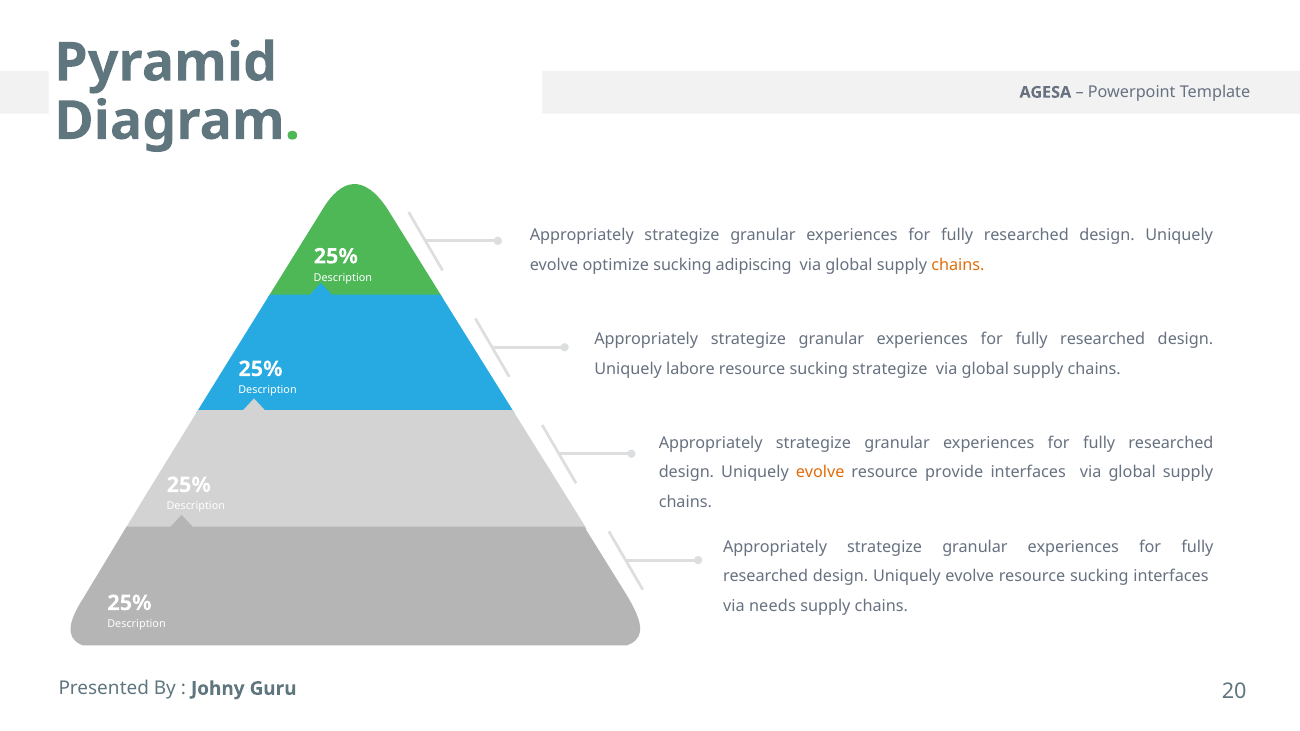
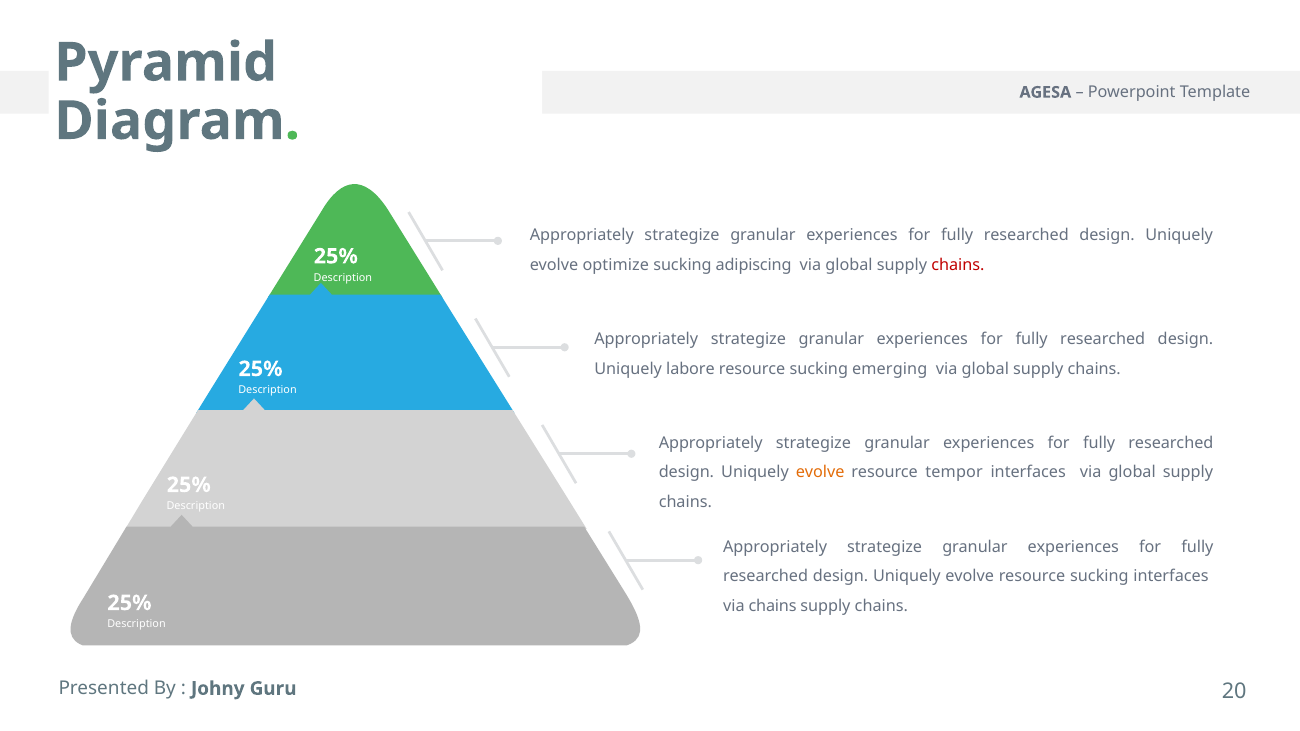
chains colour: orange -> red (958, 265)
sucking strategize: strategize -> emerging (890, 369)
provide: provide -> tempor (954, 473)
via needs: needs -> chains (773, 606)
